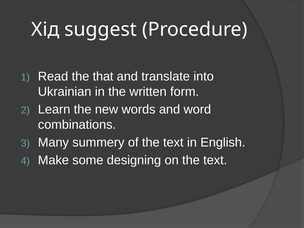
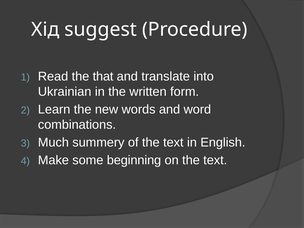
Many: Many -> Much (53, 142)
designing: designing -> beginning (134, 160)
